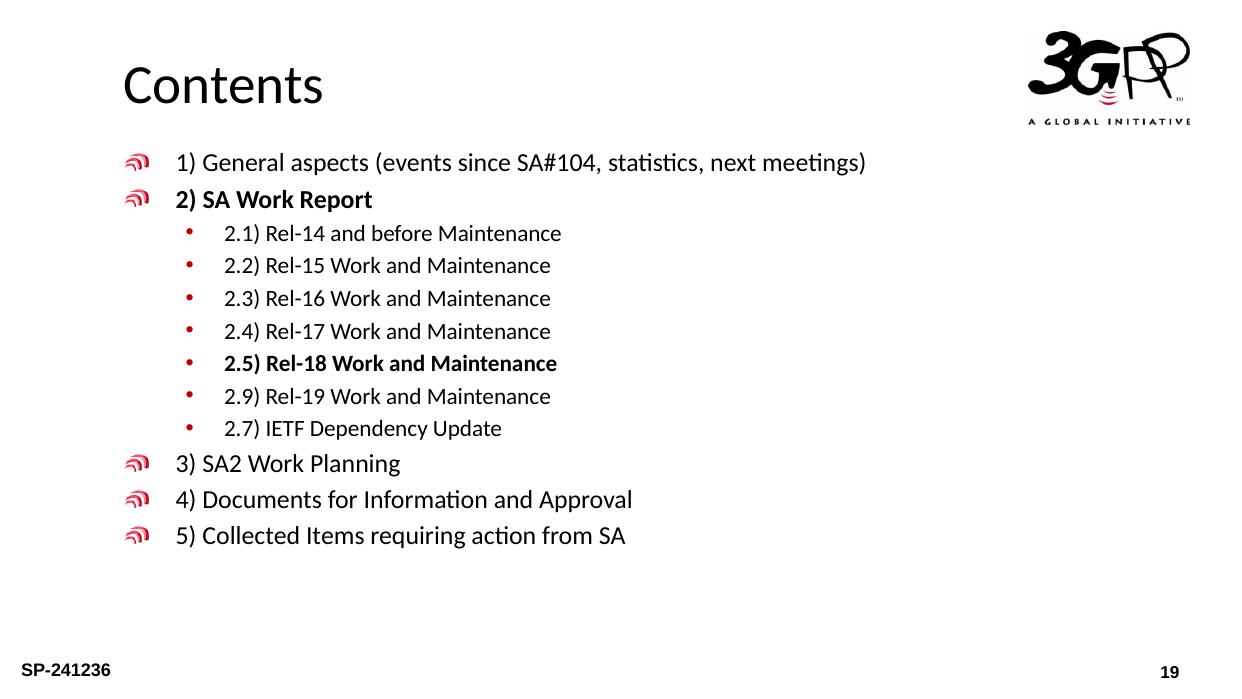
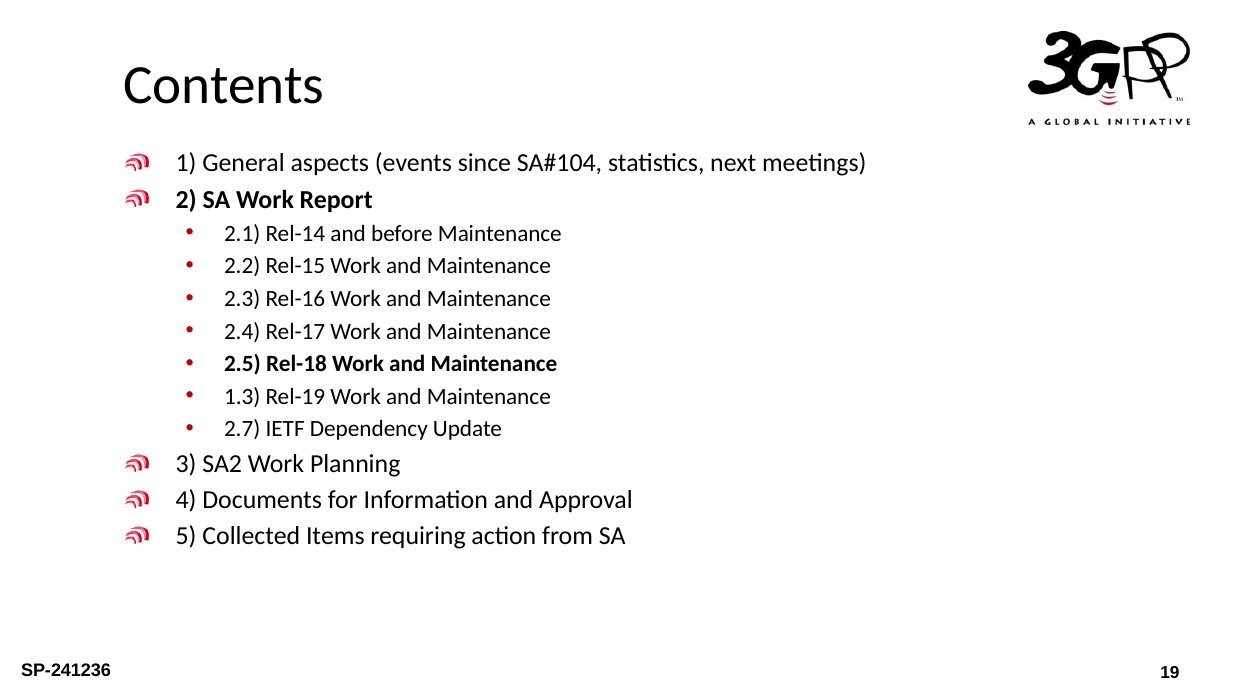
2.9: 2.9 -> 1.3 (242, 396)
